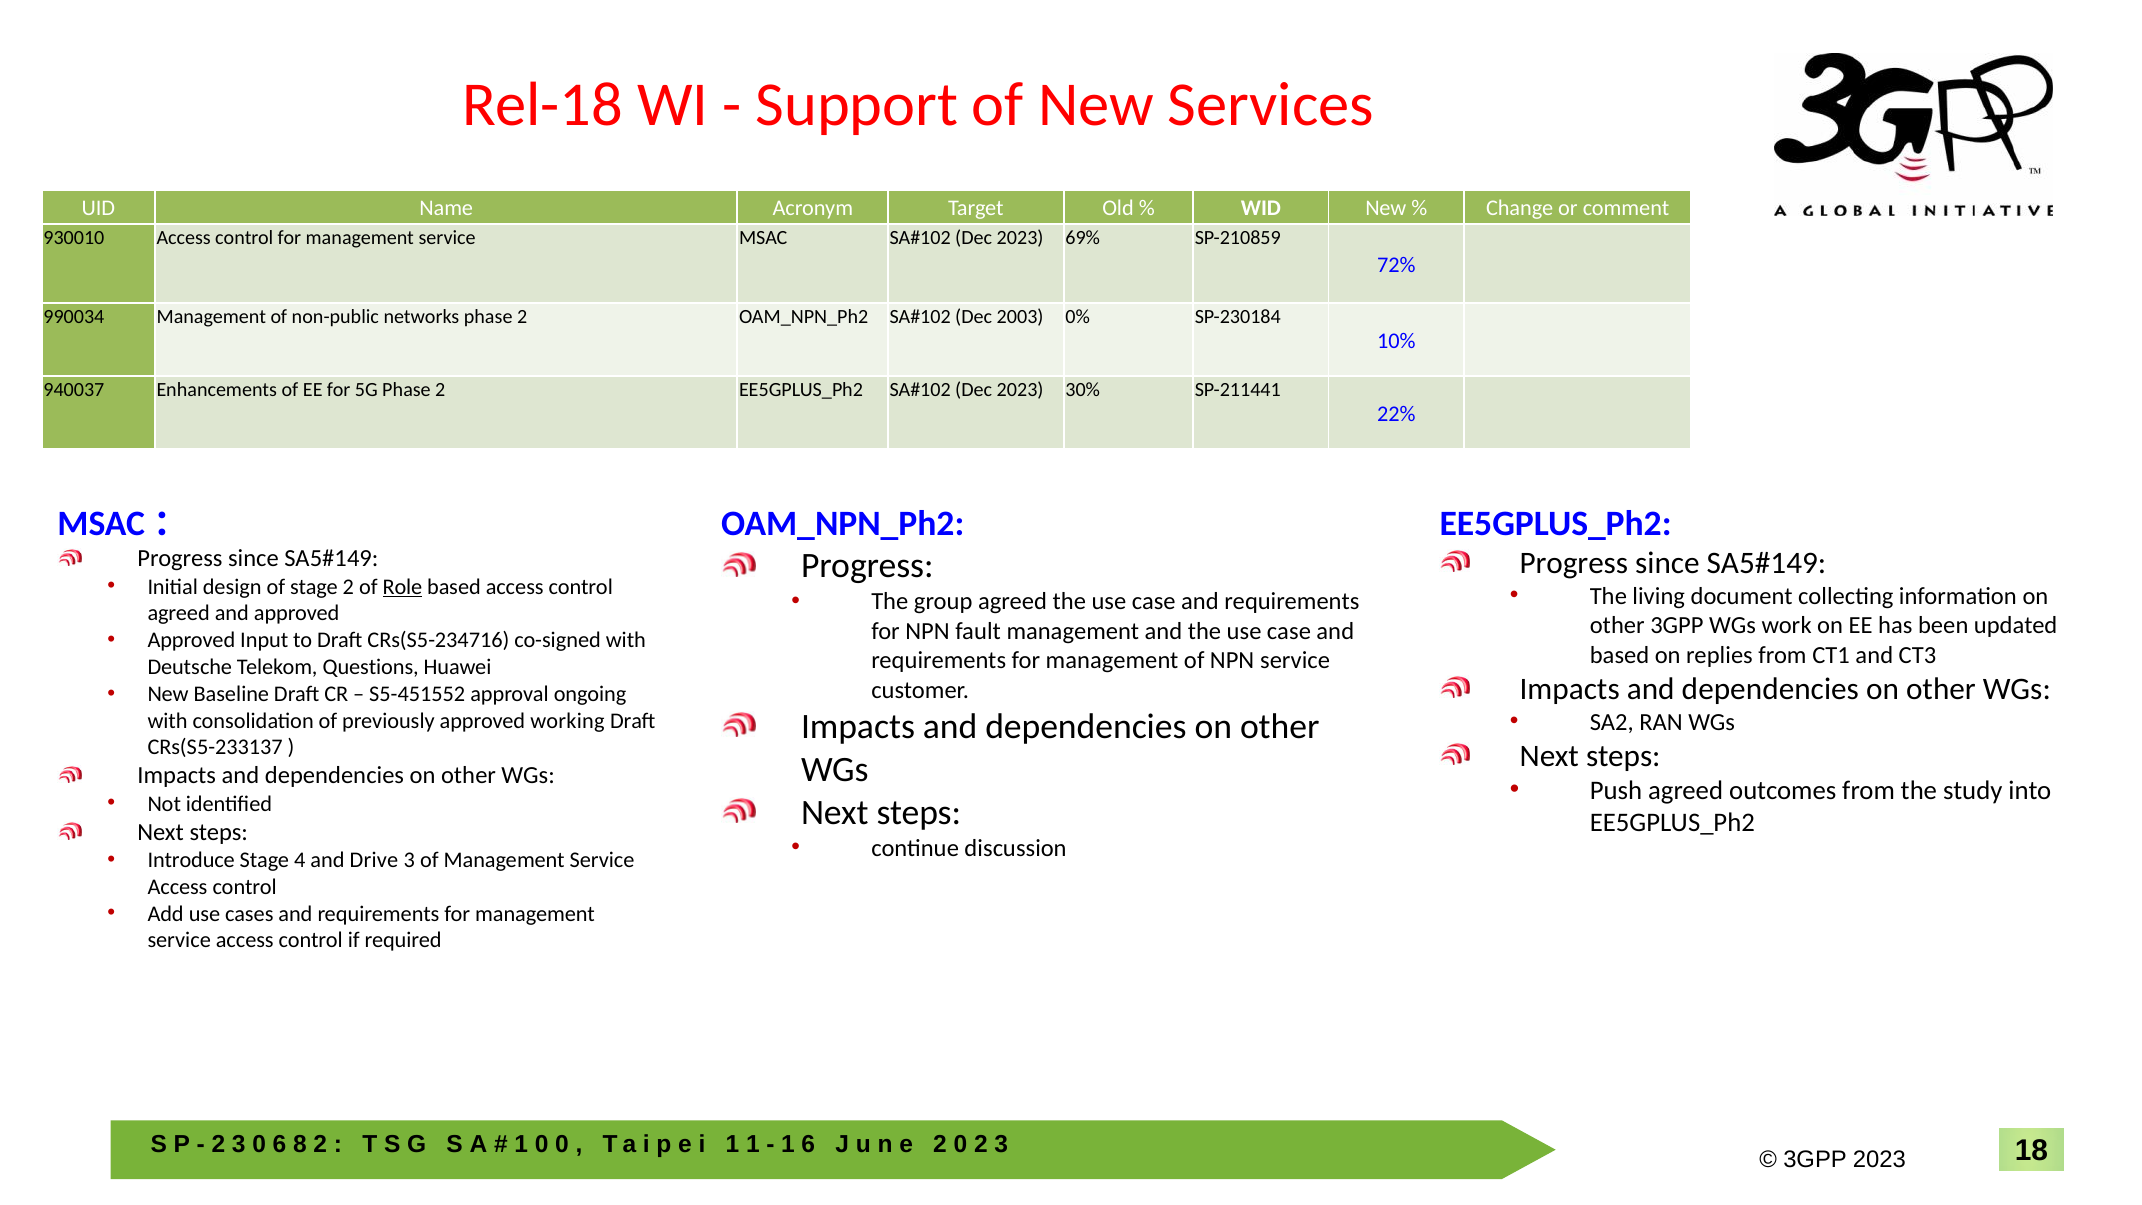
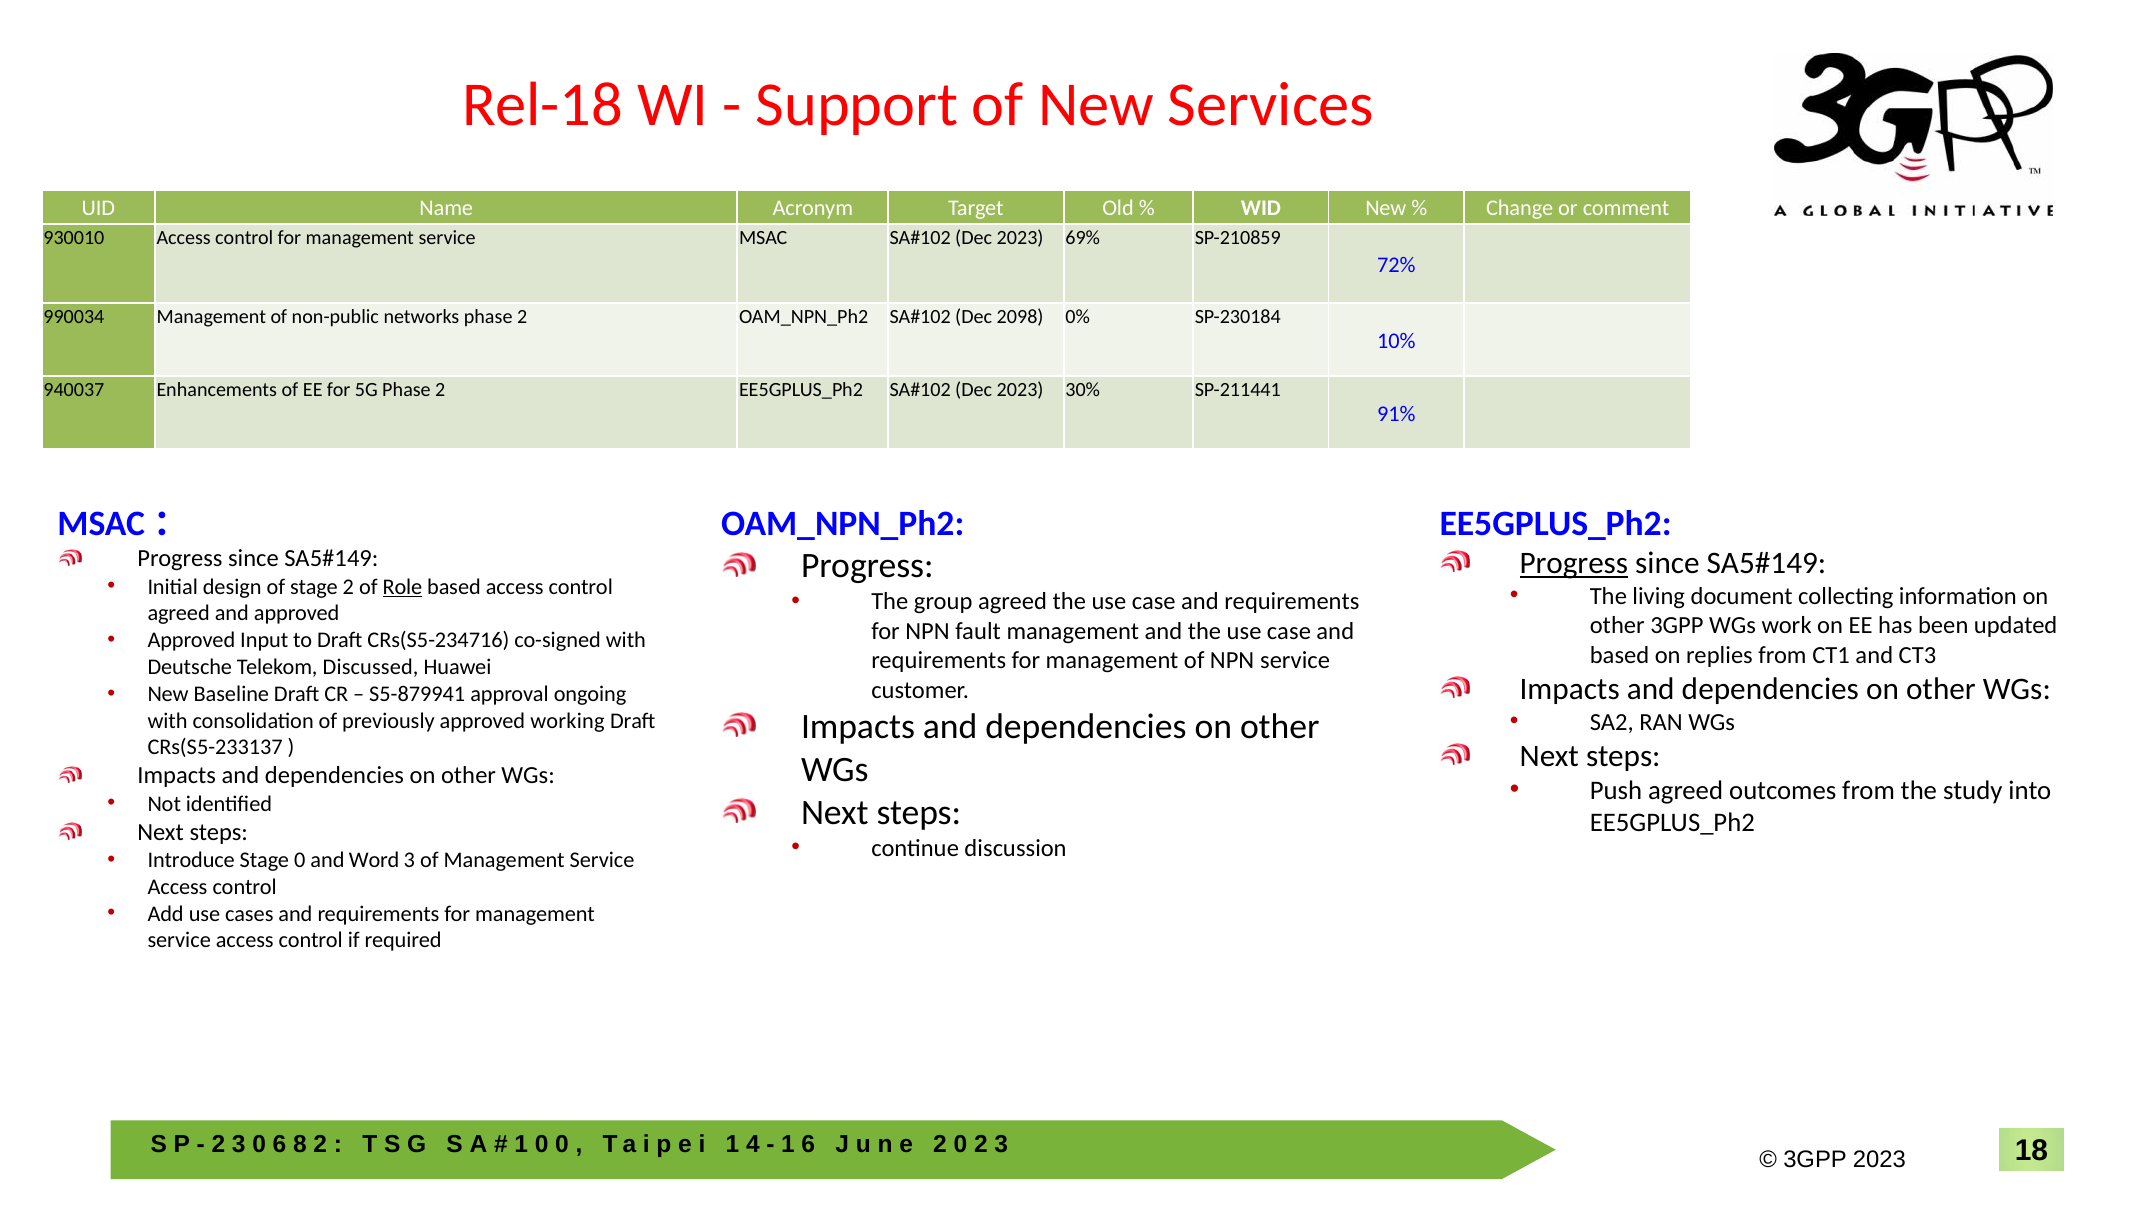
2003: 2003 -> 2098 (1020, 317)
22%: 22% -> 91% (1396, 414)
Progress underline: none -> present (1574, 563)
Questions: Questions -> Discussed (371, 667)
S5-451552: S5-451552 -> S5-879941 (417, 694)
Stage 4: 4 -> 0 (300, 860)
Drive: Drive -> Word (374, 860)
1: 1 -> 4 (753, 1144)
